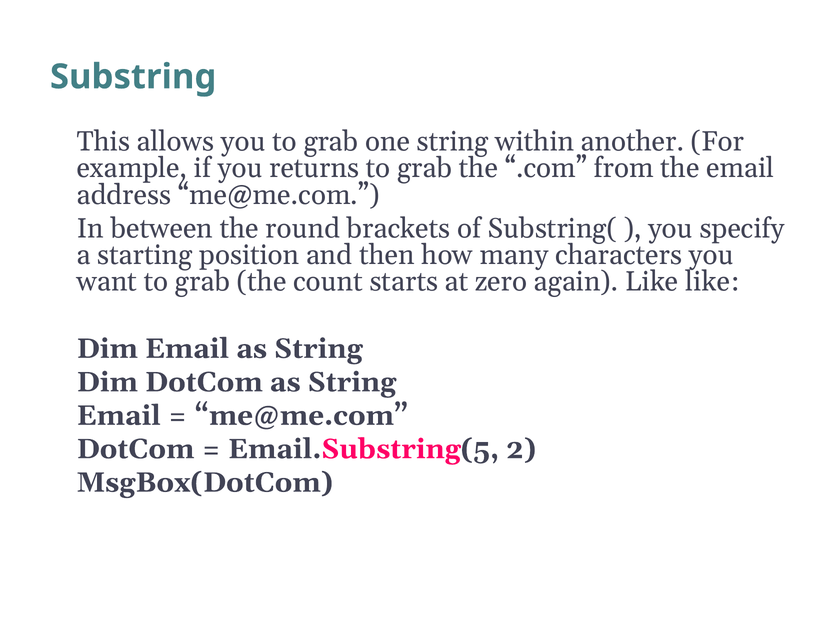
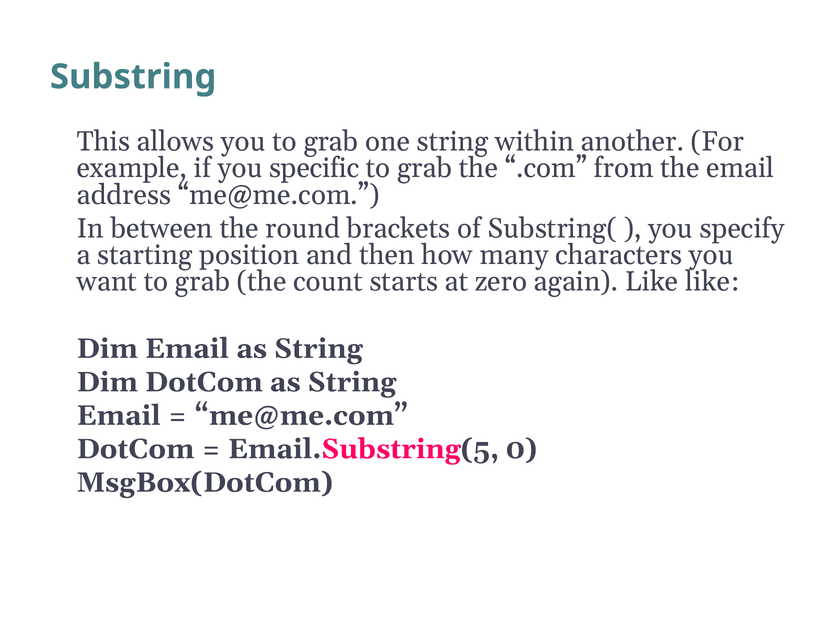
returns: returns -> specific (314, 168)
2: 2 -> 0 (521, 449)
